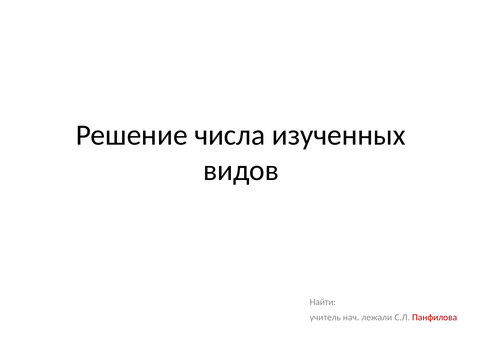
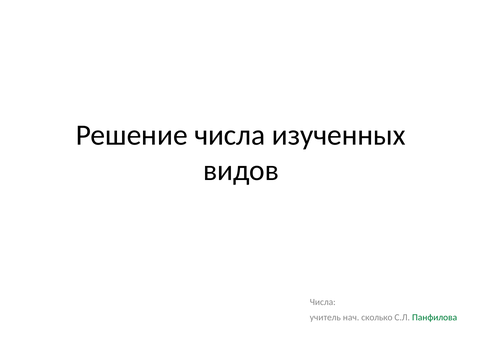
Найти: Найти -> Числа (323, 302)
лежали: лежали -> сколько (377, 318)
Панфилова colour: red -> green (435, 318)
